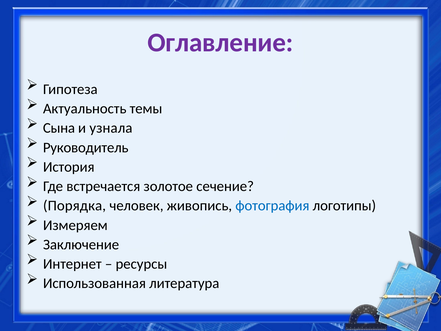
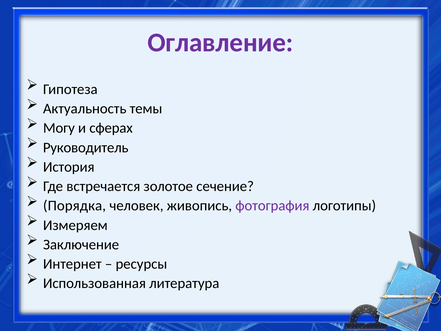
Сына: Сына -> Могу (59, 128)
узнала: узнала -> сферах (111, 128)
фотография colour: blue -> purple (272, 206)
